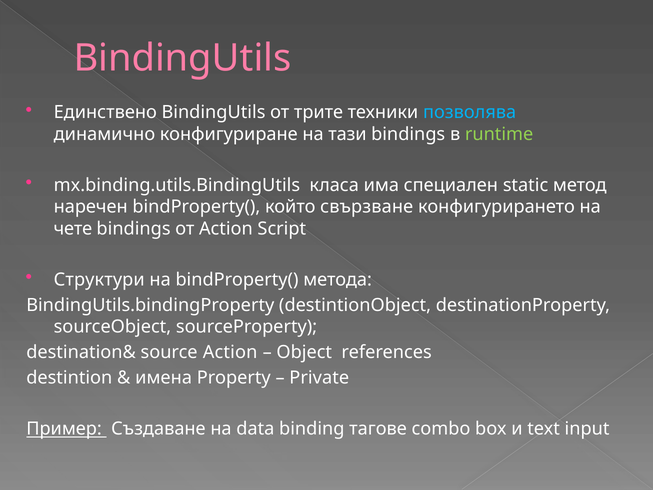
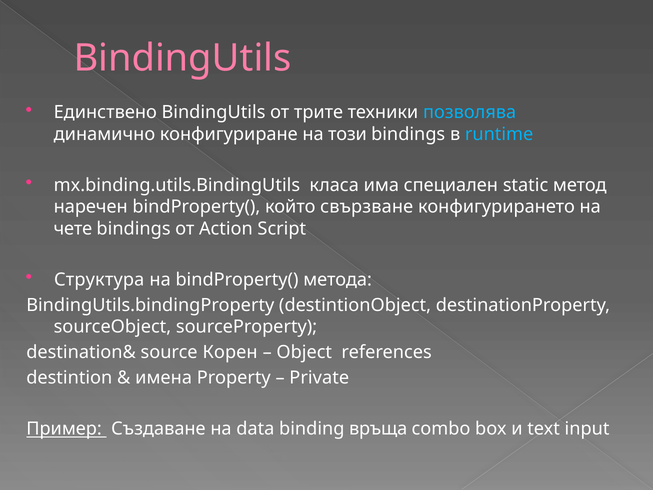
тази: тази -> този (347, 134)
runtime colour: light green -> light blue (499, 134)
Структури: Структури -> Структура (99, 279)
source Action: Action -> Корен (230, 352)
тагове: тагове -> връща (378, 428)
